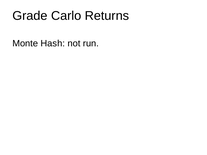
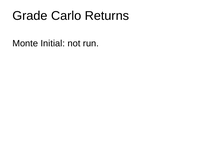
Hash: Hash -> Initial (53, 43)
